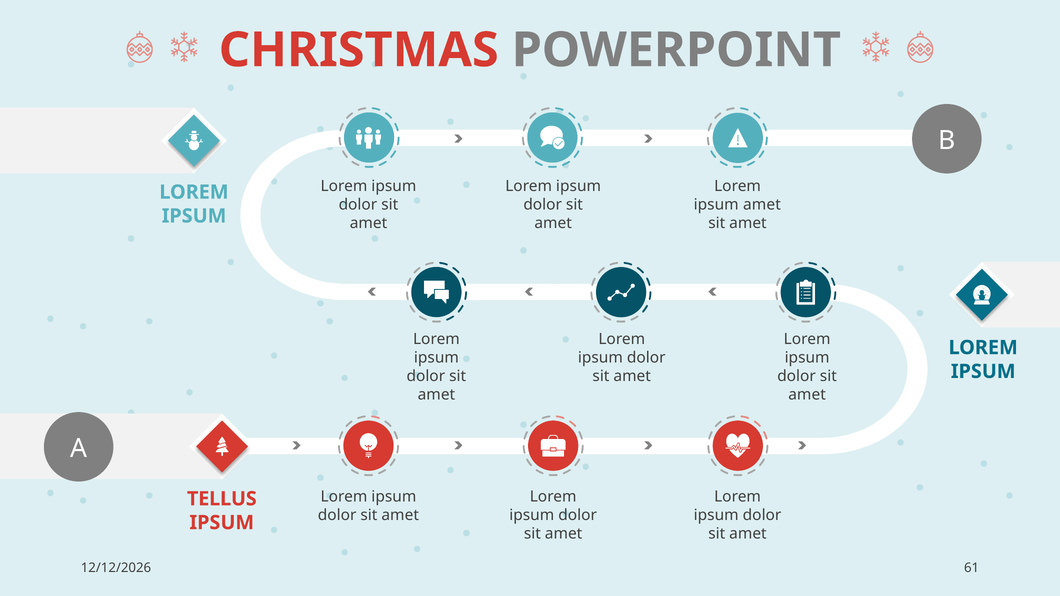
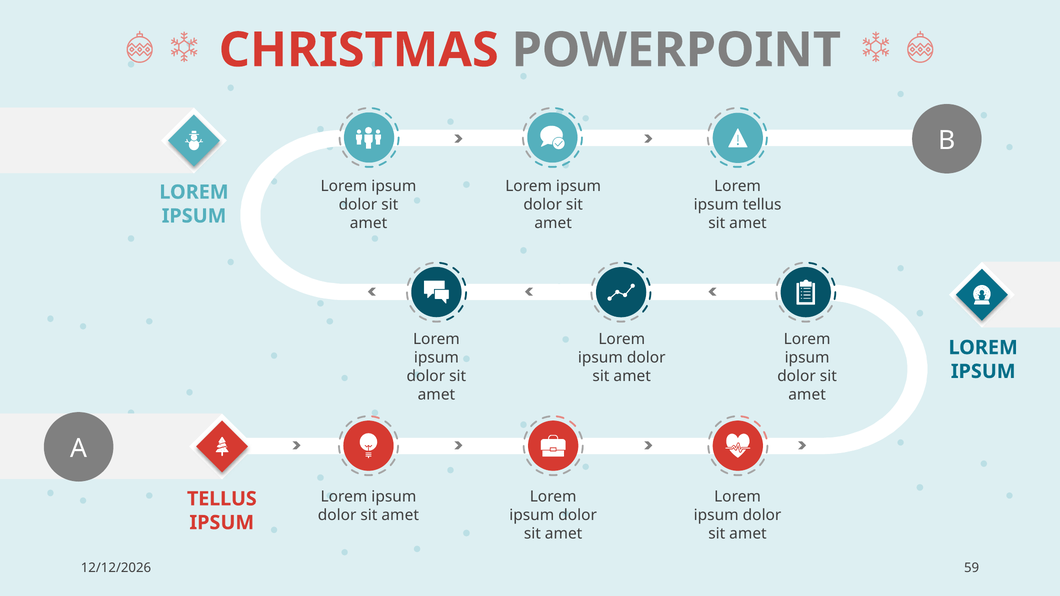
ipsum amet: amet -> tellus (762, 205)
61: 61 -> 59 (972, 568)
